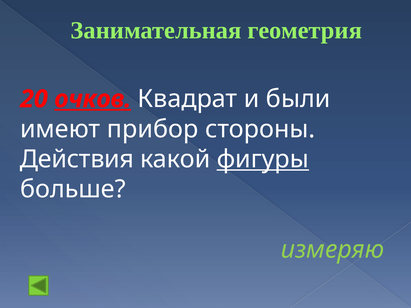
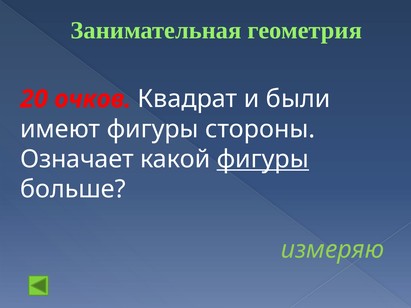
очков underline: present -> none (93, 99)
имеют прибор: прибор -> фигуры (153, 129)
Действия: Действия -> Означает (77, 159)
